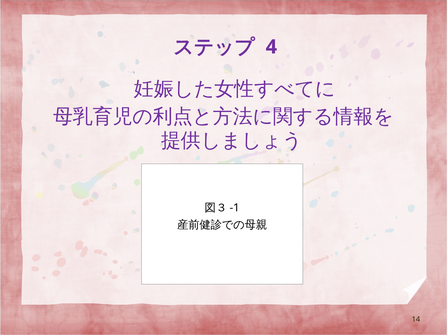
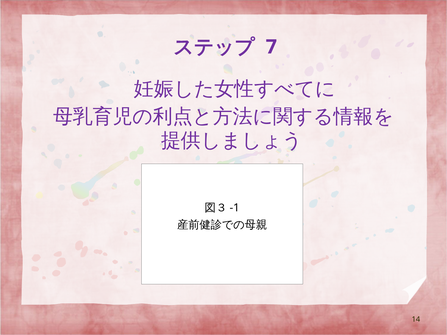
4: 4 -> 7 (271, 47)
